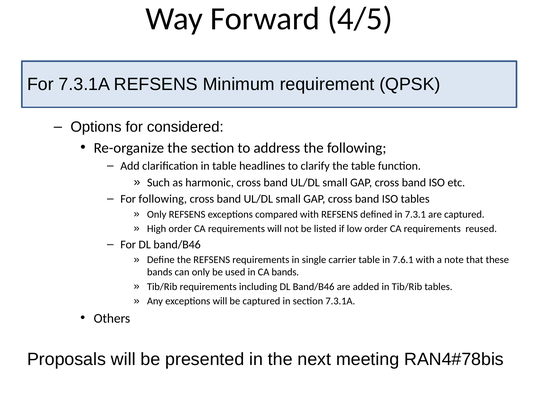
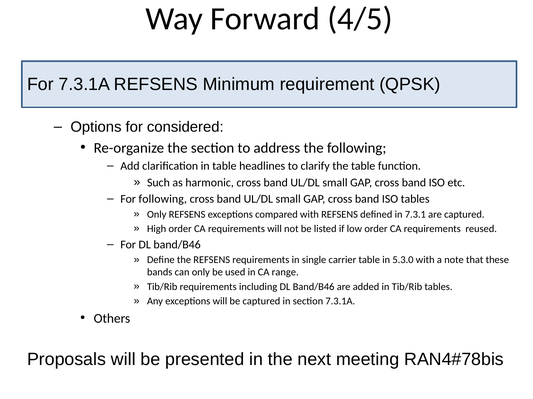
7.6.1: 7.6.1 -> 5.3.0 (403, 260)
CA bands: bands -> range (285, 273)
